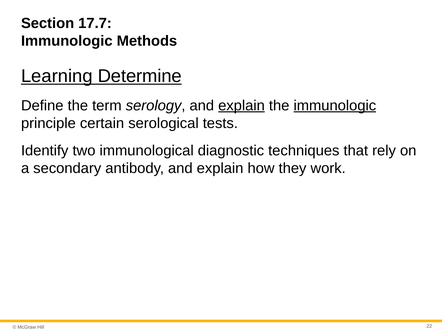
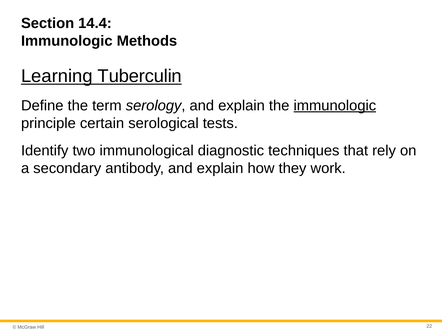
17.7: 17.7 -> 14.4 (95, 23)
Determine: Determine -> Tuberculin (140, 76)
explain underline: present -> none (242, 106)
